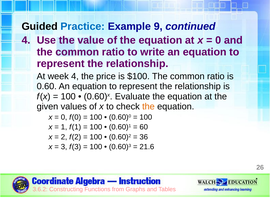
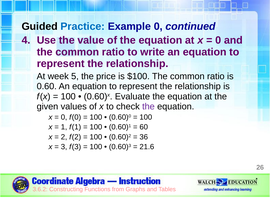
Example 9: 9 -> 0 (158, 26)
week 4: 4 -> 5 (75, 76)
the colour: orange -> purple (148, 106)
